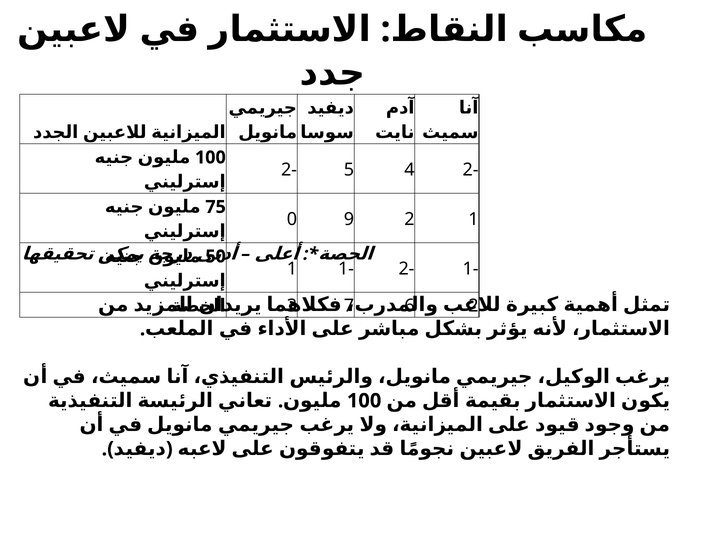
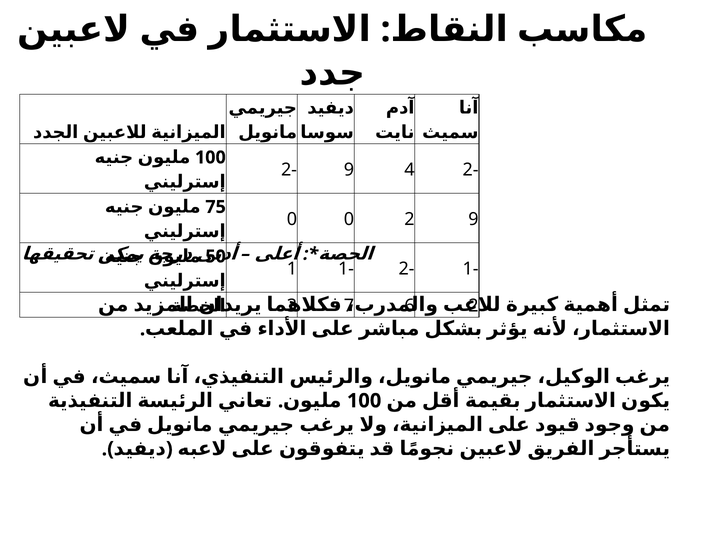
5: 5 -> 9 (349, 170)
0 9: 9 -> 0 (349, 219)
1: 1 -> 9 (473, 219)
